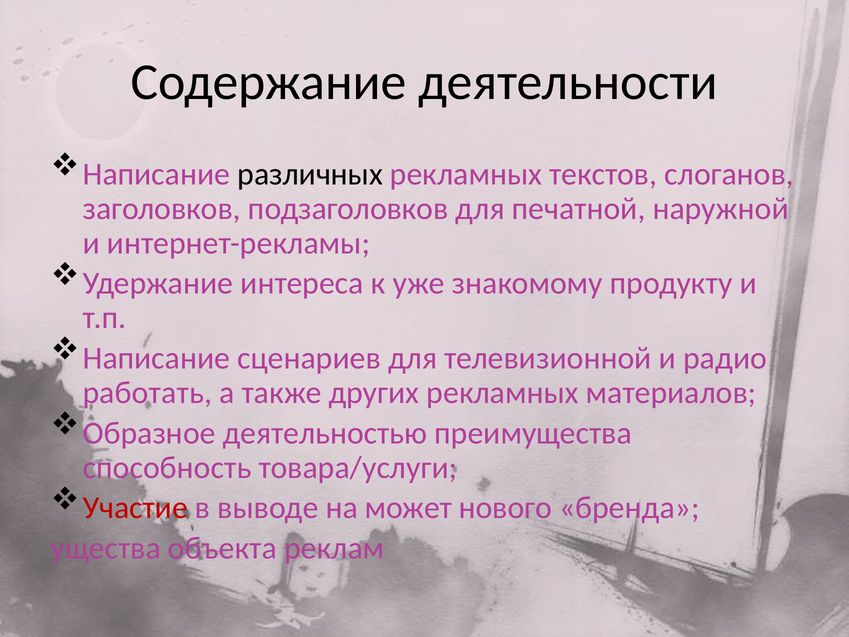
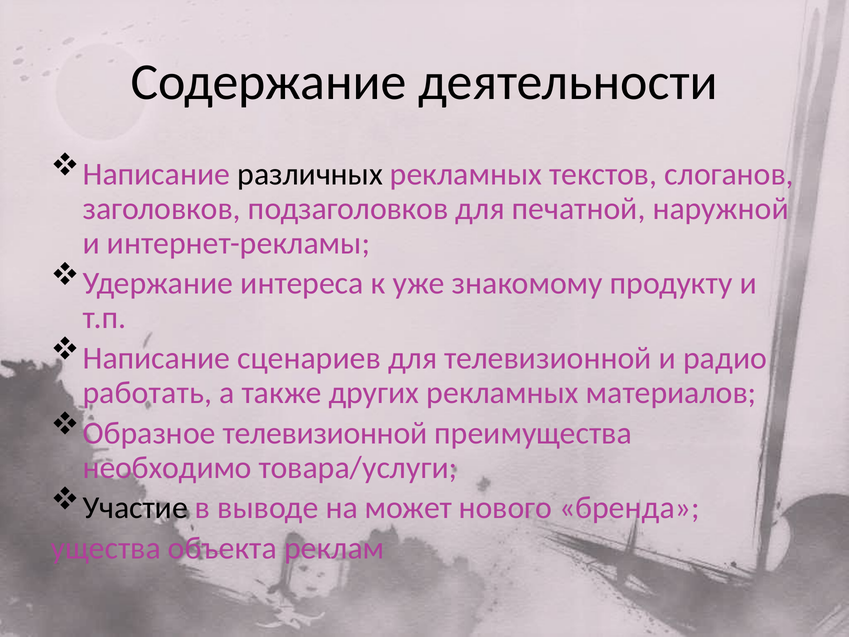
Образное деятельностью: деятельностью -> телевизионной (325, 433)
способность: способность -> необходимо (167, 467)
Участие colour: red -> black (135, 508)
